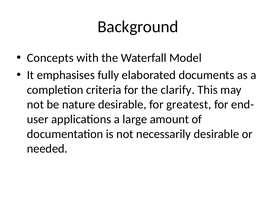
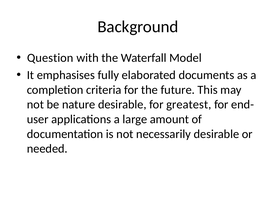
Concepts: Concepts -> Question (50, 58)
clarify: clarify -> future (178, 90)
